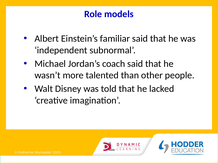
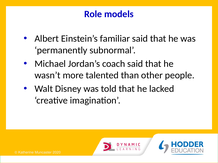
independent: independent -> permanently (61, 50)
